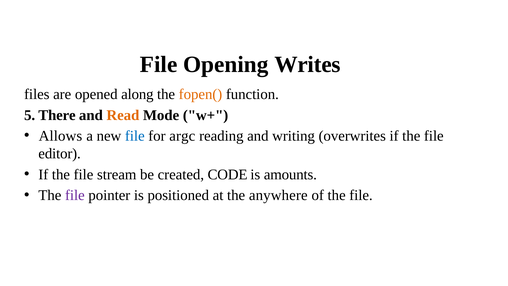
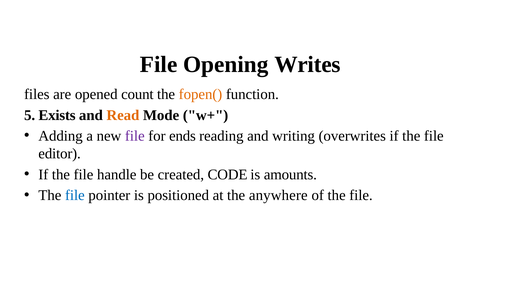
along: along -> count (137, 94)
There: There -> Exists (57, 115)
Allows: Allows -> Adding (61, 136)
file colour: blue -> purple (135, 136)
argc: argc -> ends (182, 136)
stream: stream -> handle (117, 174)
file colour: purple -> blue (75, 195)
